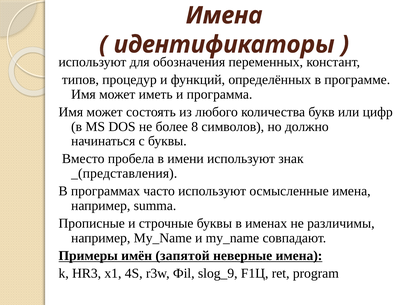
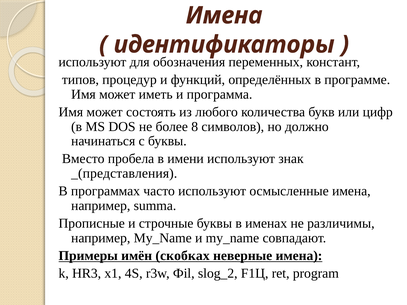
запятой: запятой -> скобках (183, 256)
slog_9: slog_9 -> slog_2 (218, 274)
